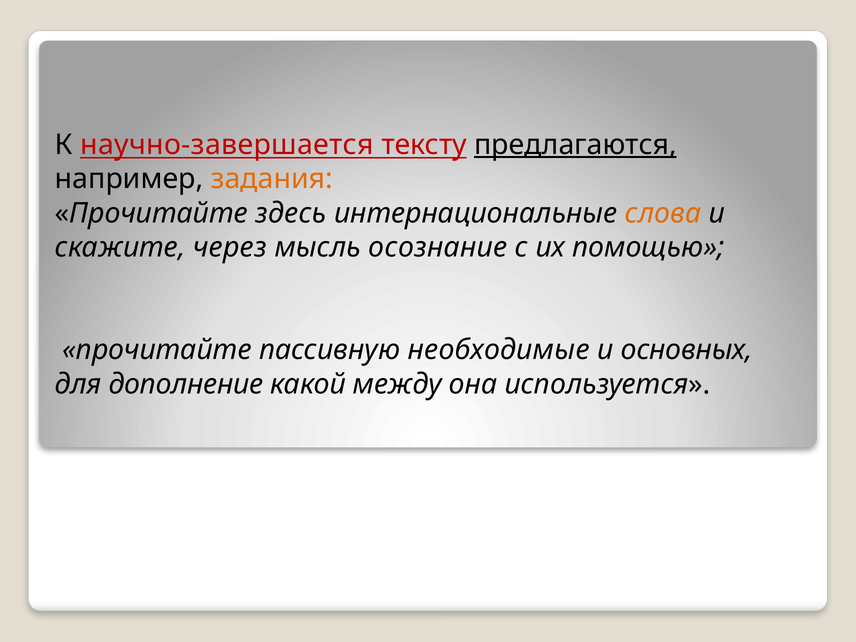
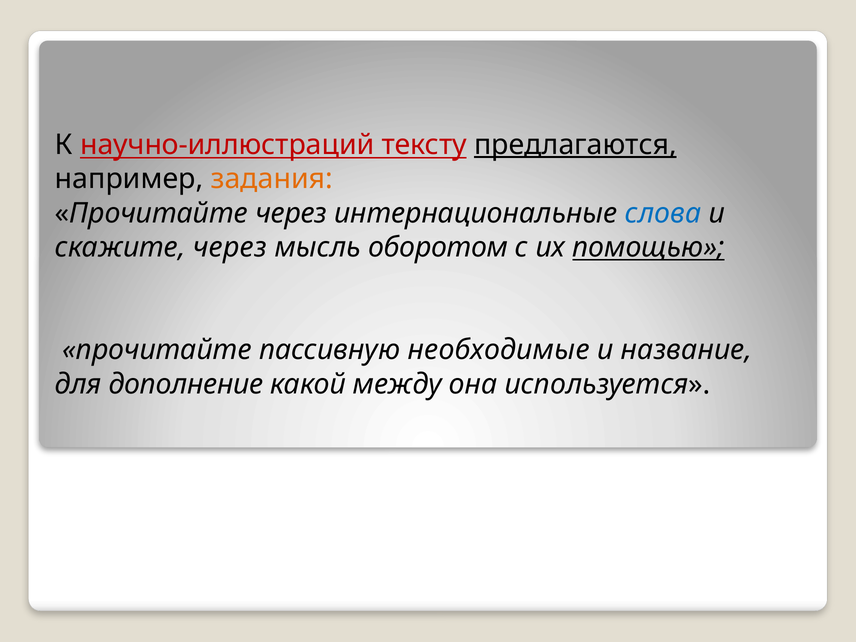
научно-завершается: научно-завершается -> научно-иллюстраций (227, 145)
Прочитайте здесь: здесь -> через (291, 213)
слова colour: orange -> blue (663, 213)
осознание: осознание -> оборотом (438, 247)
помощью underline: none -> present (648, 247)
основных: основных -> название (686, 350)
